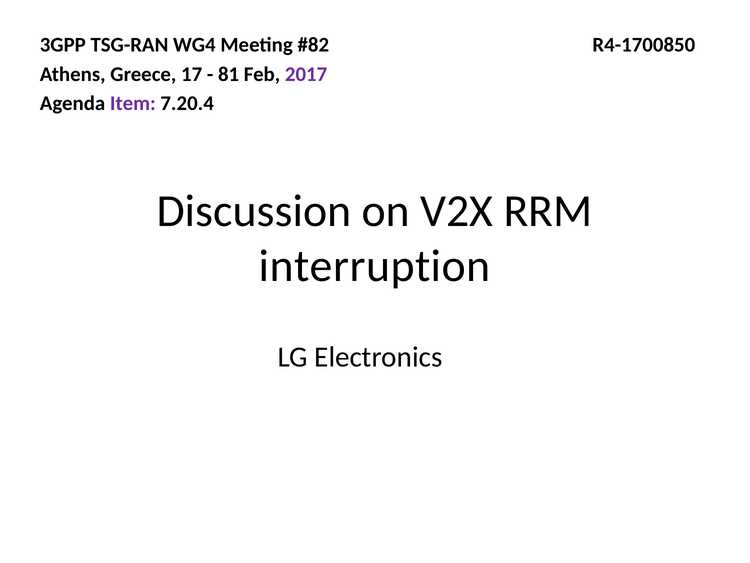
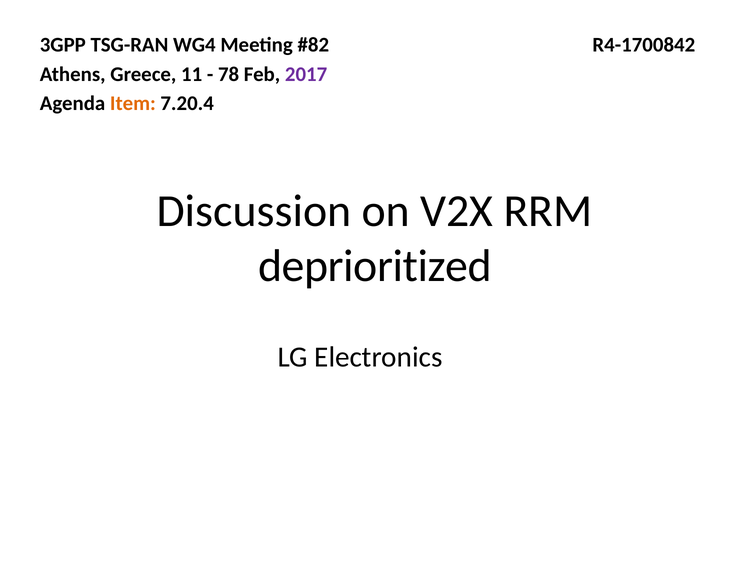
R4-1700850: R4-1700850 -> R4-1700842 (644, 45)
17: 17 -> 11 (192, 74)
81: 81 -> 78 (229, 74)
Item colour: purple -> orange (133, 103)
interruption: interruption -> deprioritized (375, 266)
